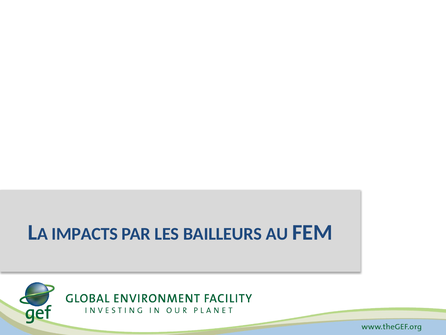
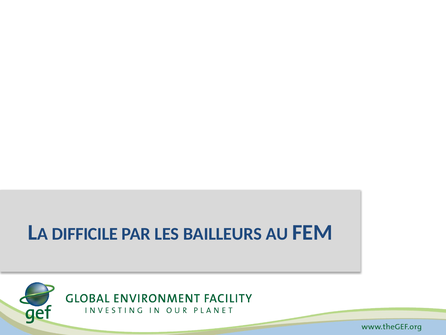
IMPACTS: IMPACTS -> DIFFICILE (85, 233)
